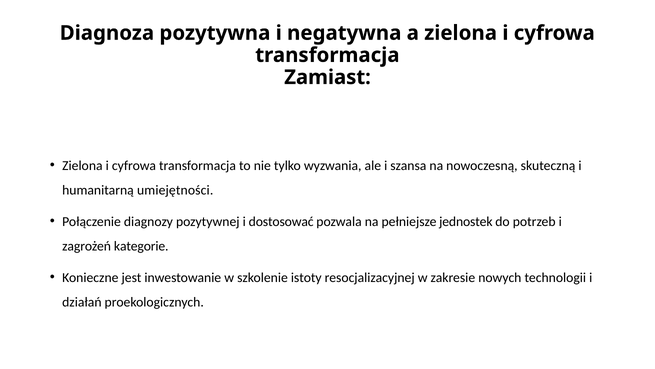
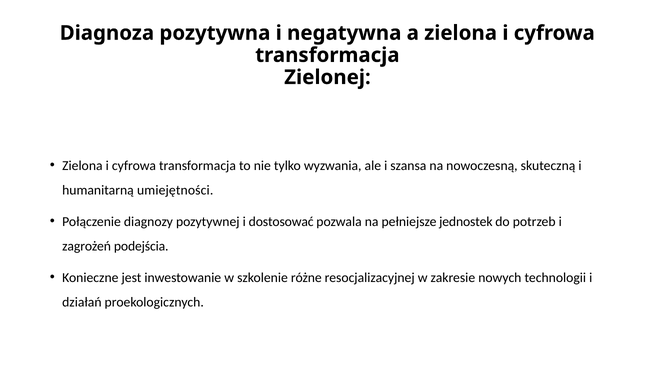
Zamiast: Zamiast -> Zielonej (327, 77)
kategorie: kategorie -> podejścia (141, 246)
istoty: istoty -> różne (306, 277)
